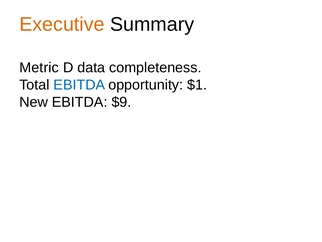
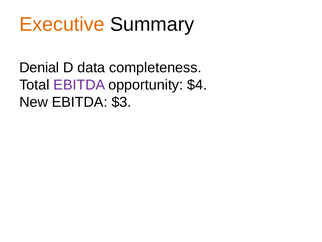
Metric: Metric -> Denial (39, 68)
EBITDA colour: blue -> purple (79, 85)
$1: $1 -> $4 (197, 85)
$9: $9 -> $3 (121, 102)
